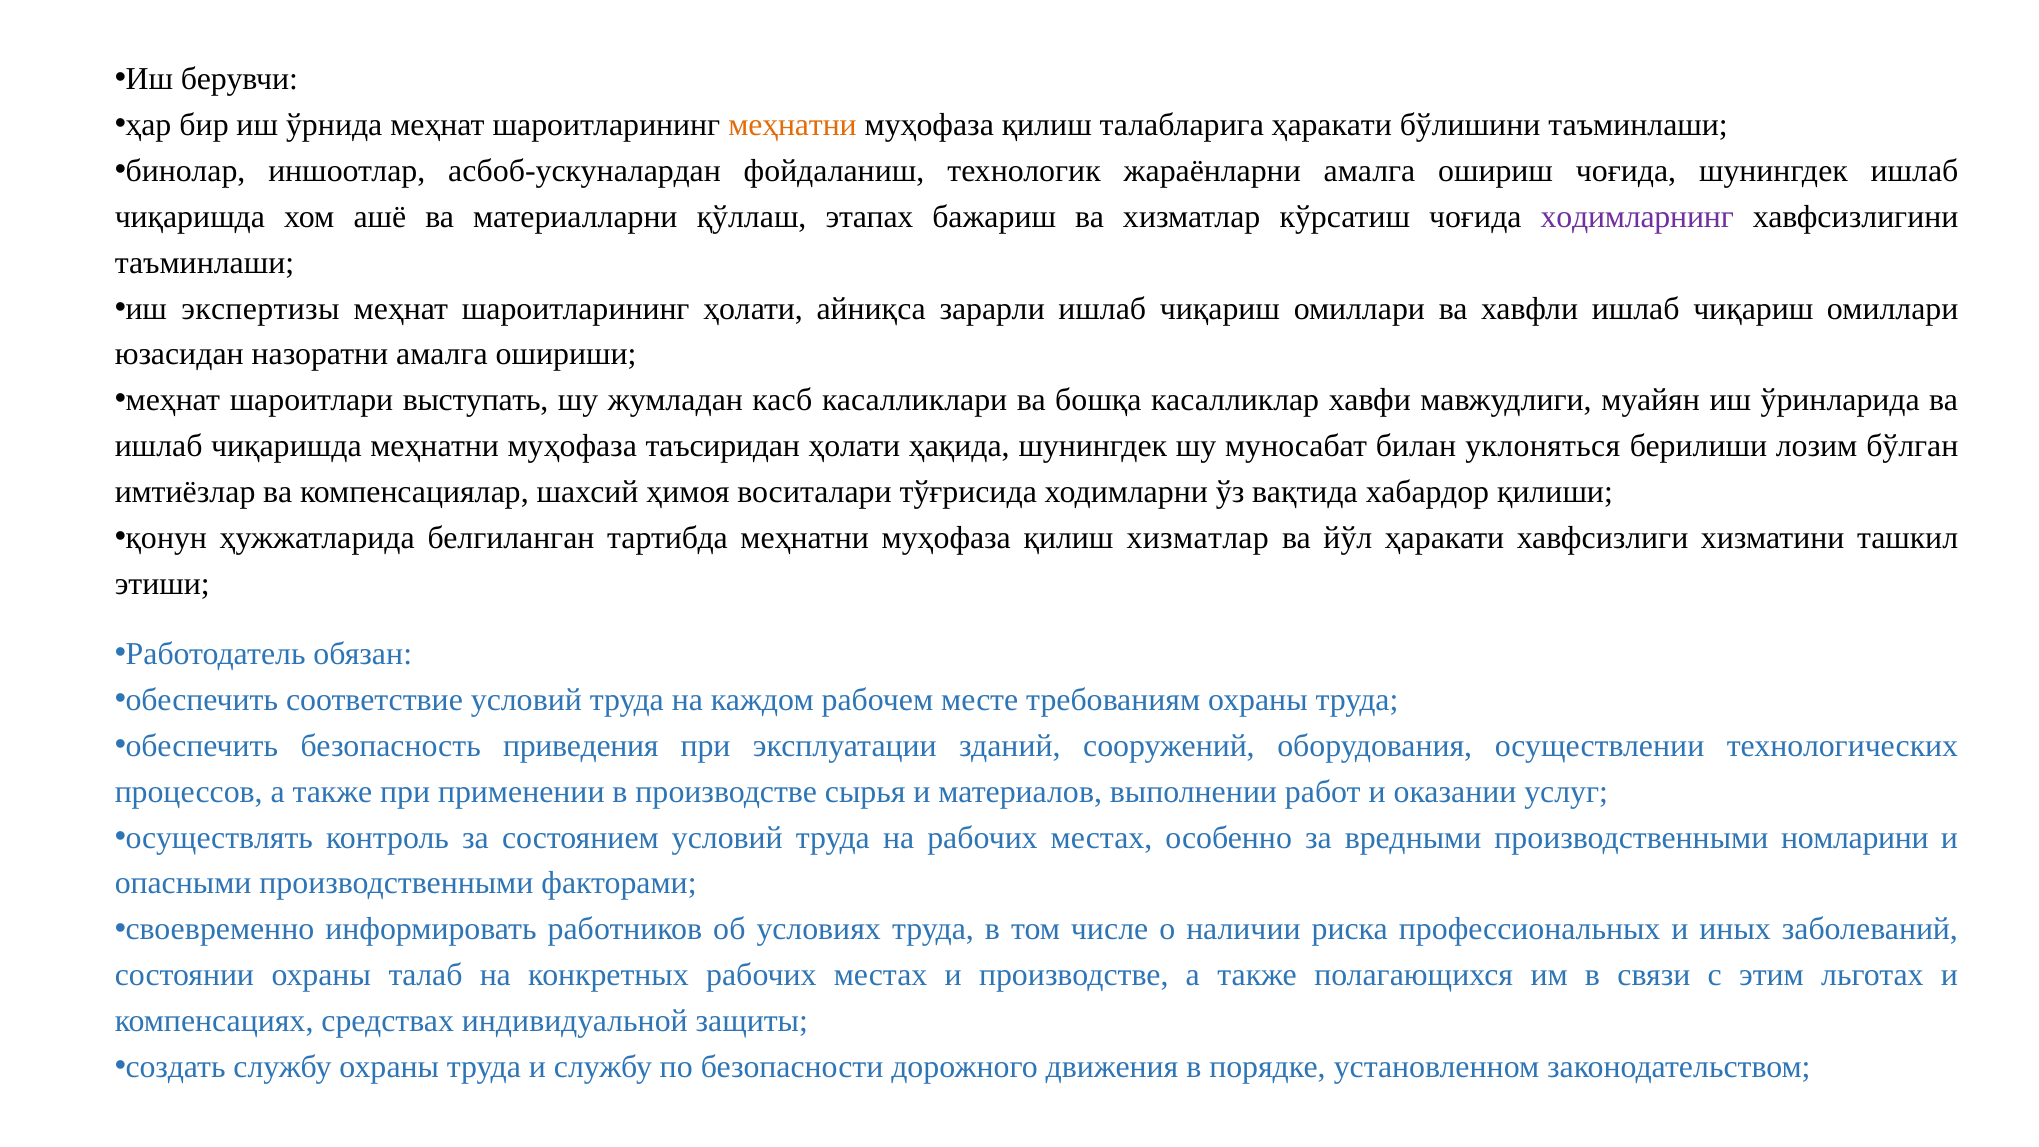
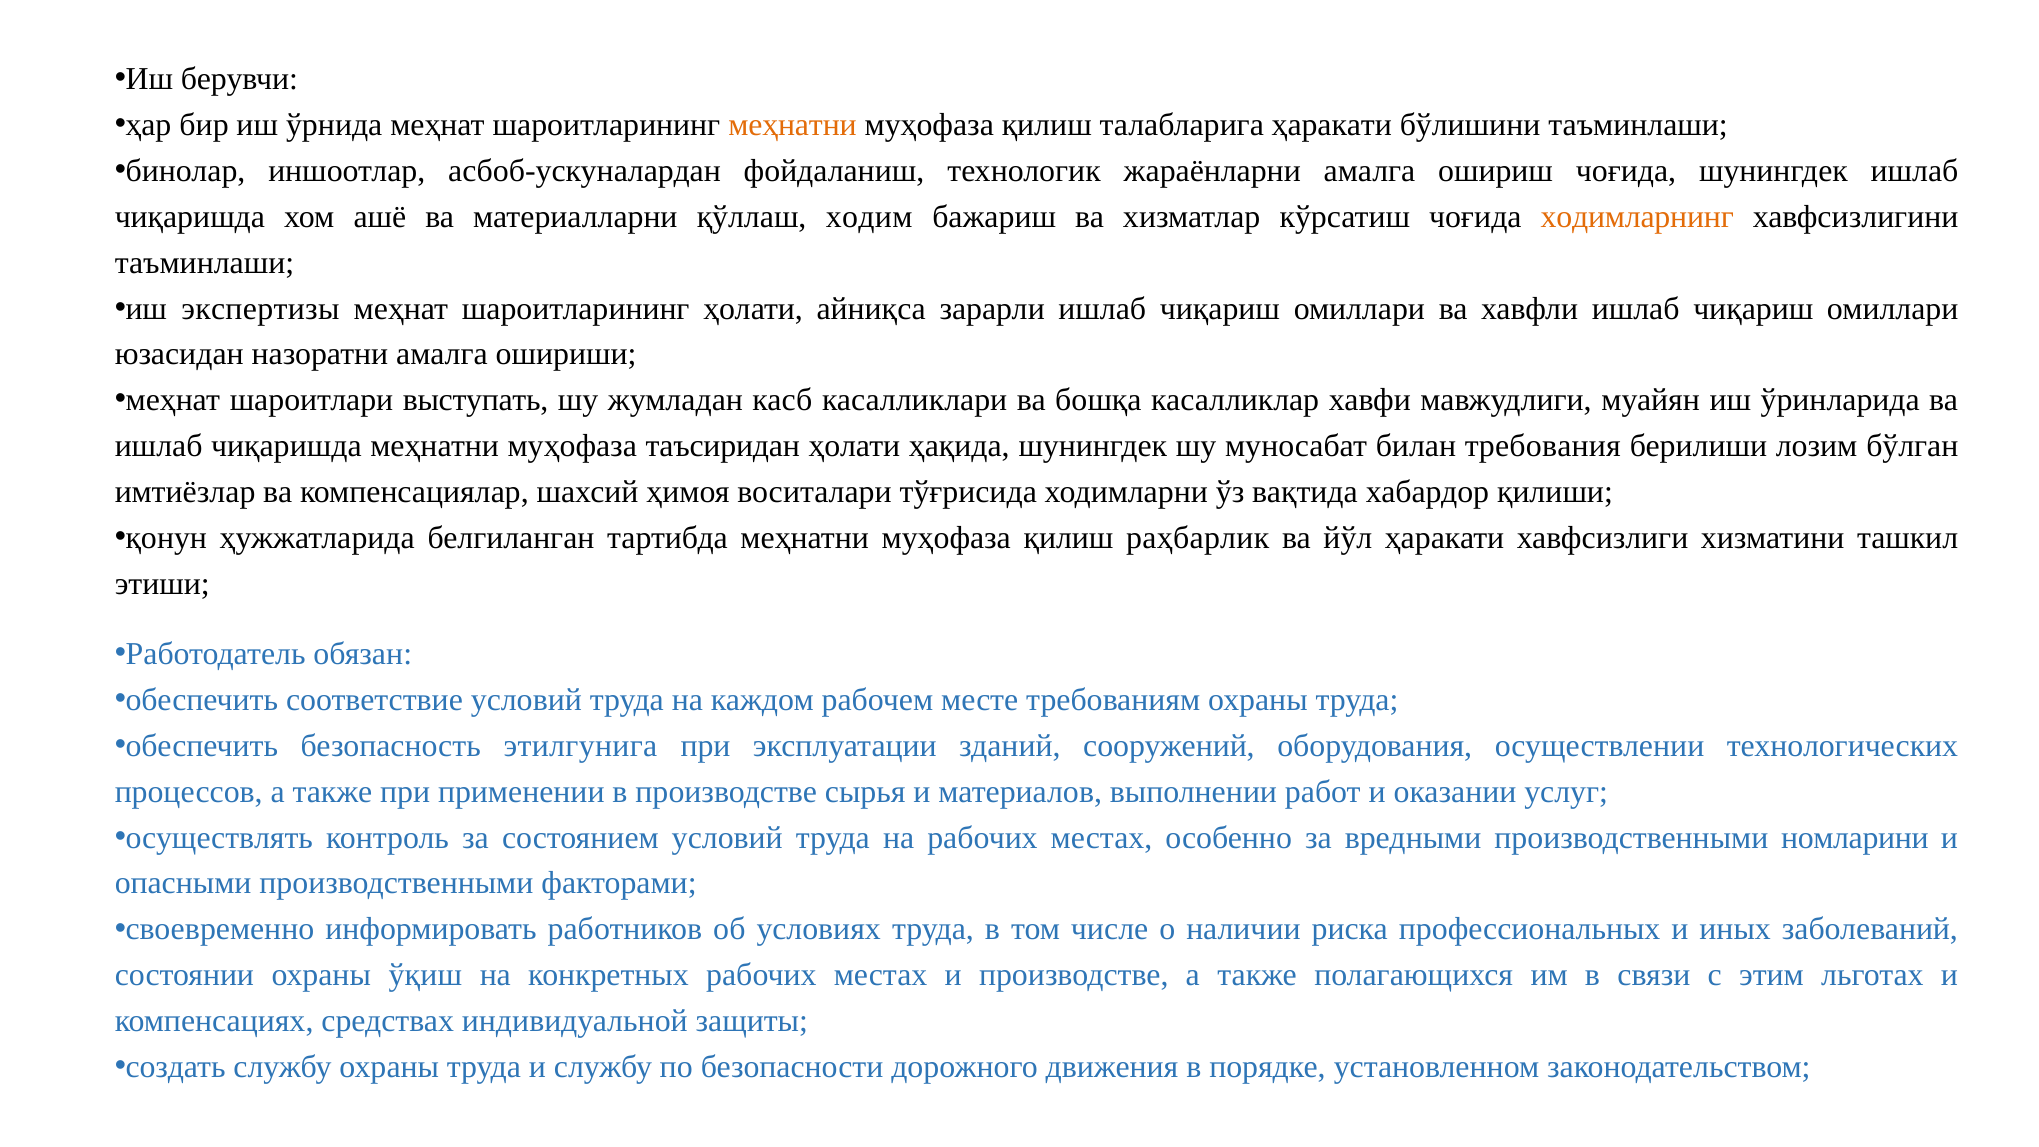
этапах: этапах -> ходим (869, 217)
ходимларнинг colour: purple -> orange (1637, 217)
уклоняться: уклоняться -> требования (1543, 446)
қилиш хизматлар: хизматлар -> раҳбарлик (1198, 538)
приведения: приведения -> этилгунига (580, 746)
талаб: талаб -> ўқиш (425, 975)
